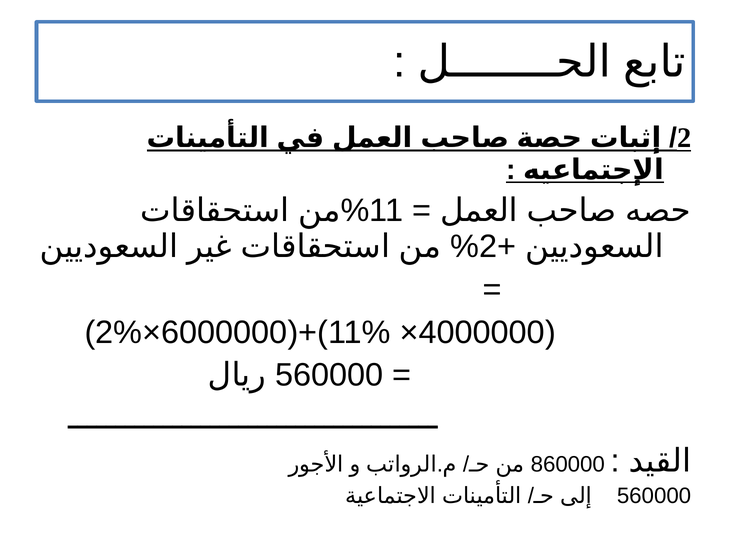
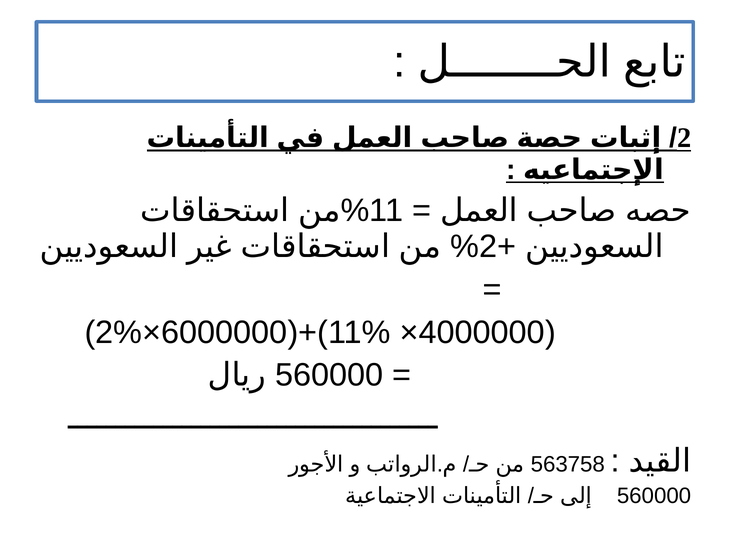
860000: 860000 -> 563758 (568, 465)
